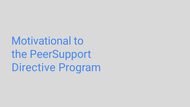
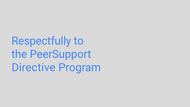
Motivational: Motivational -> Respectfully (41, 41)
